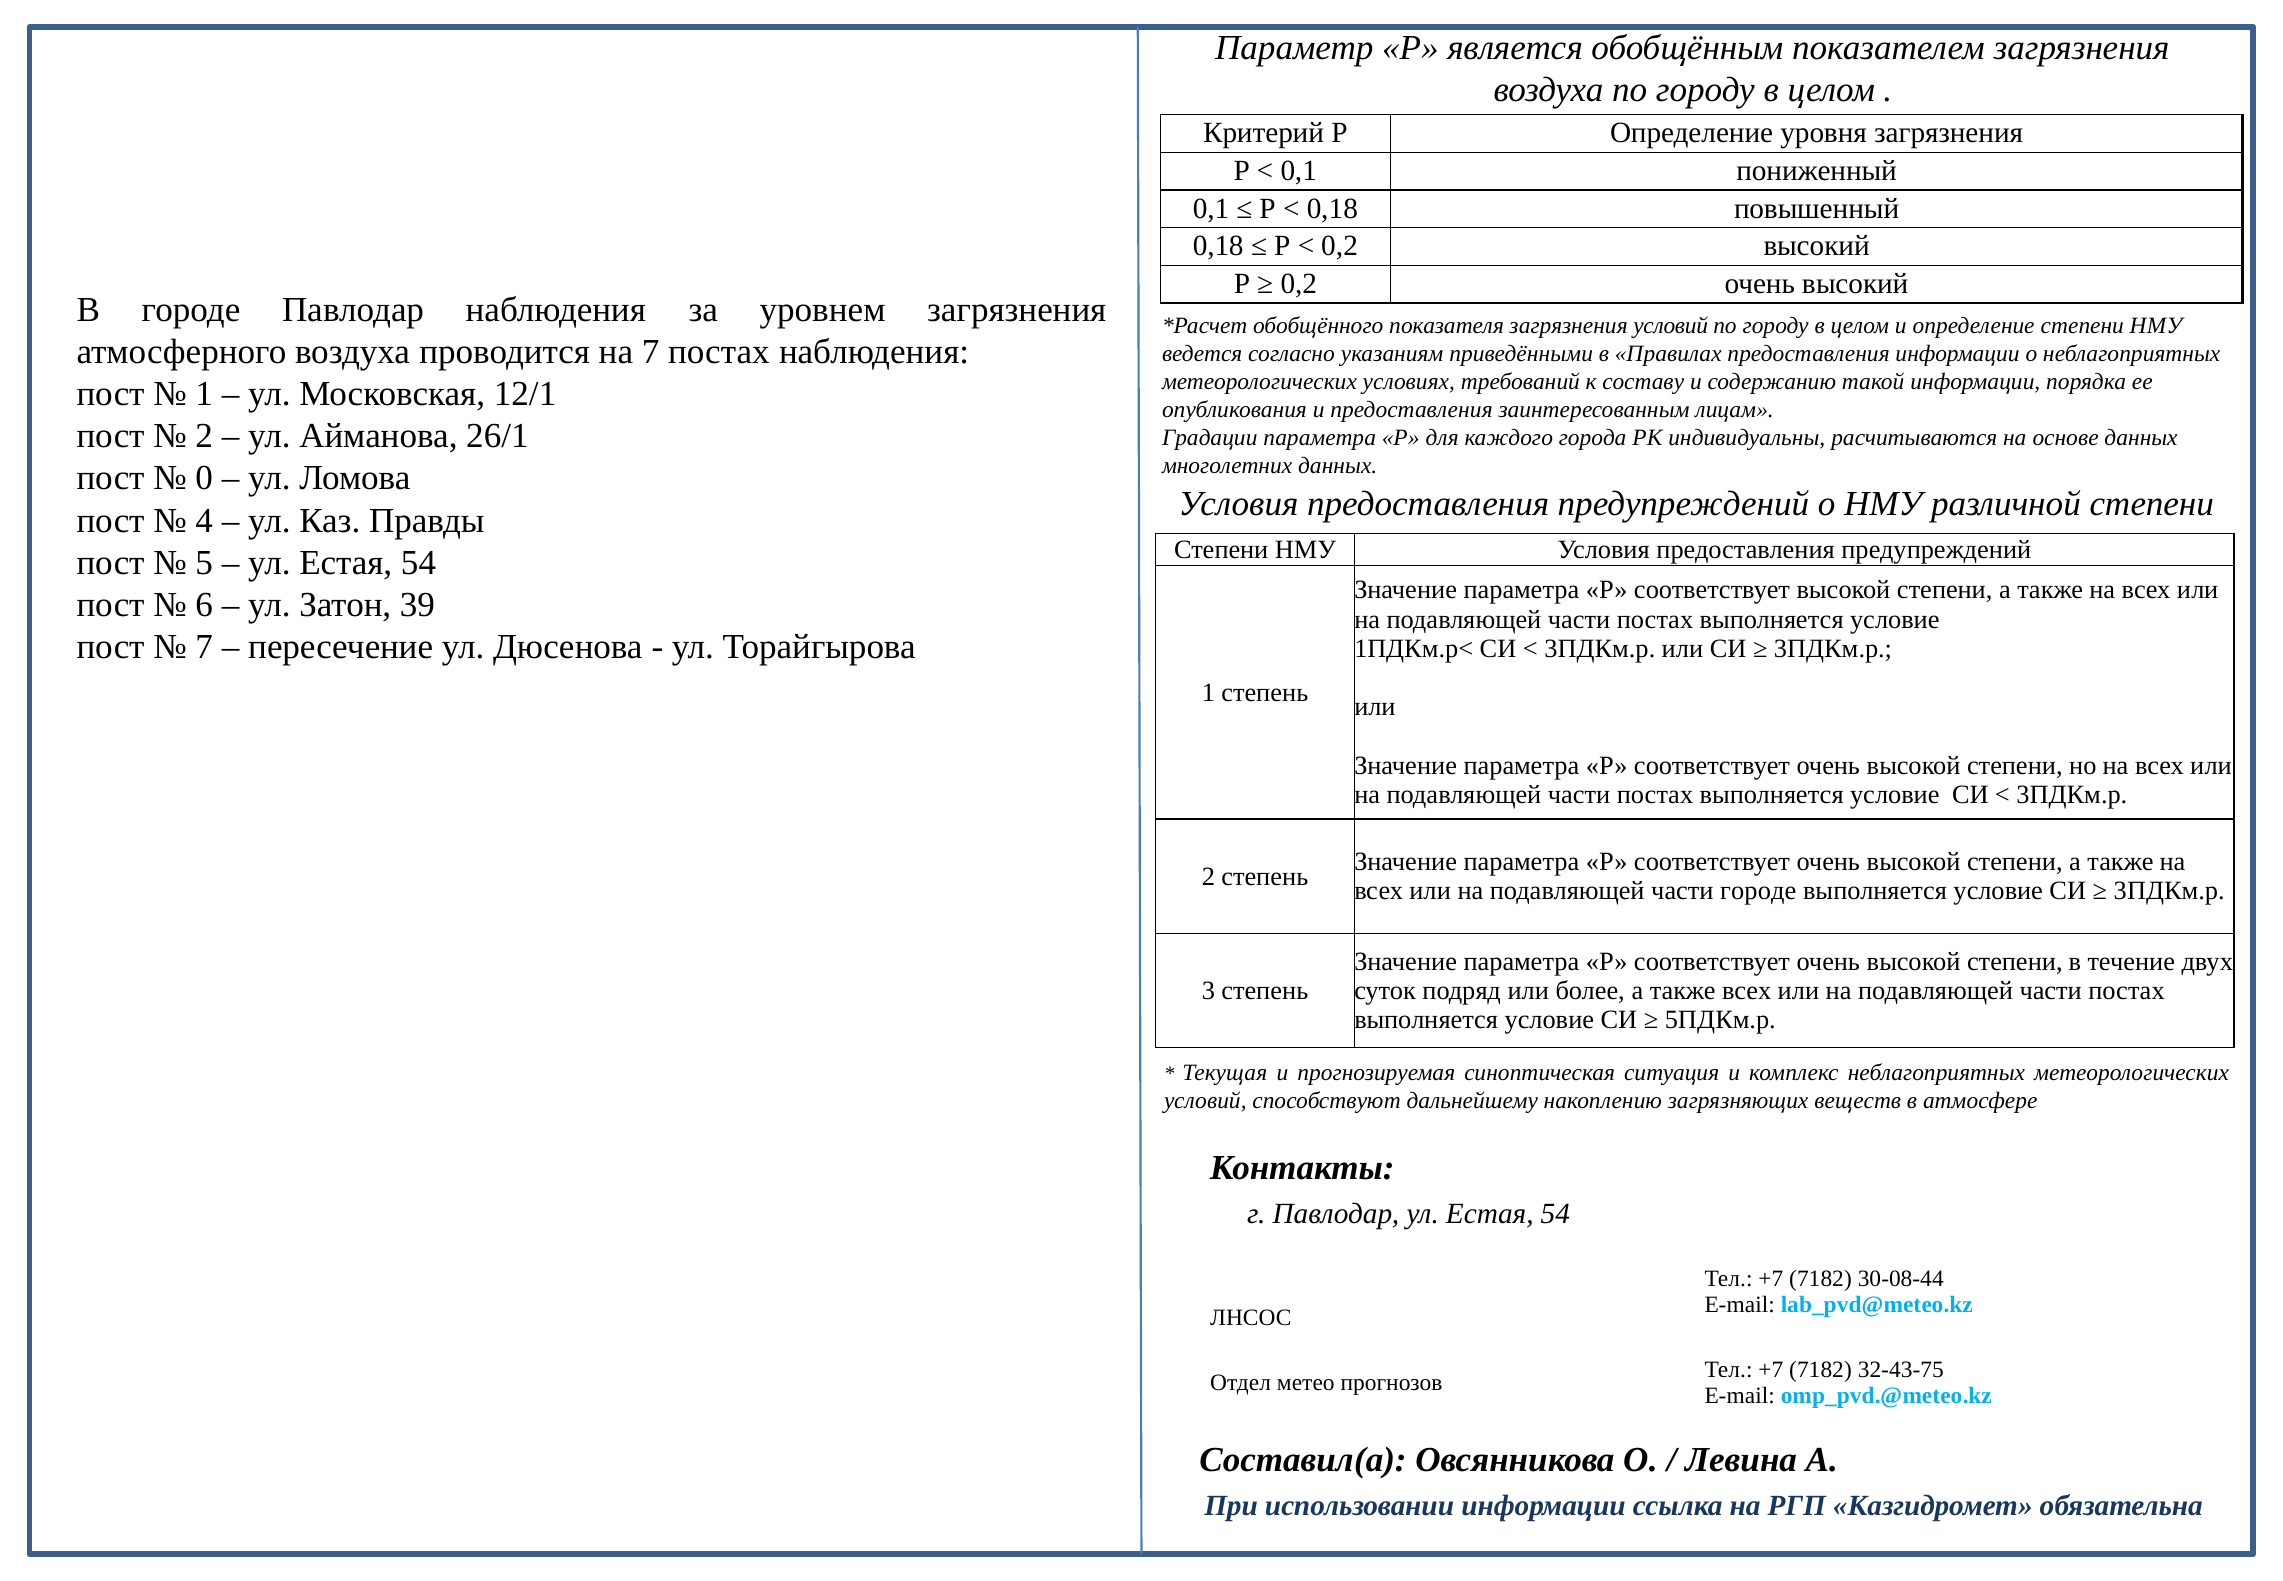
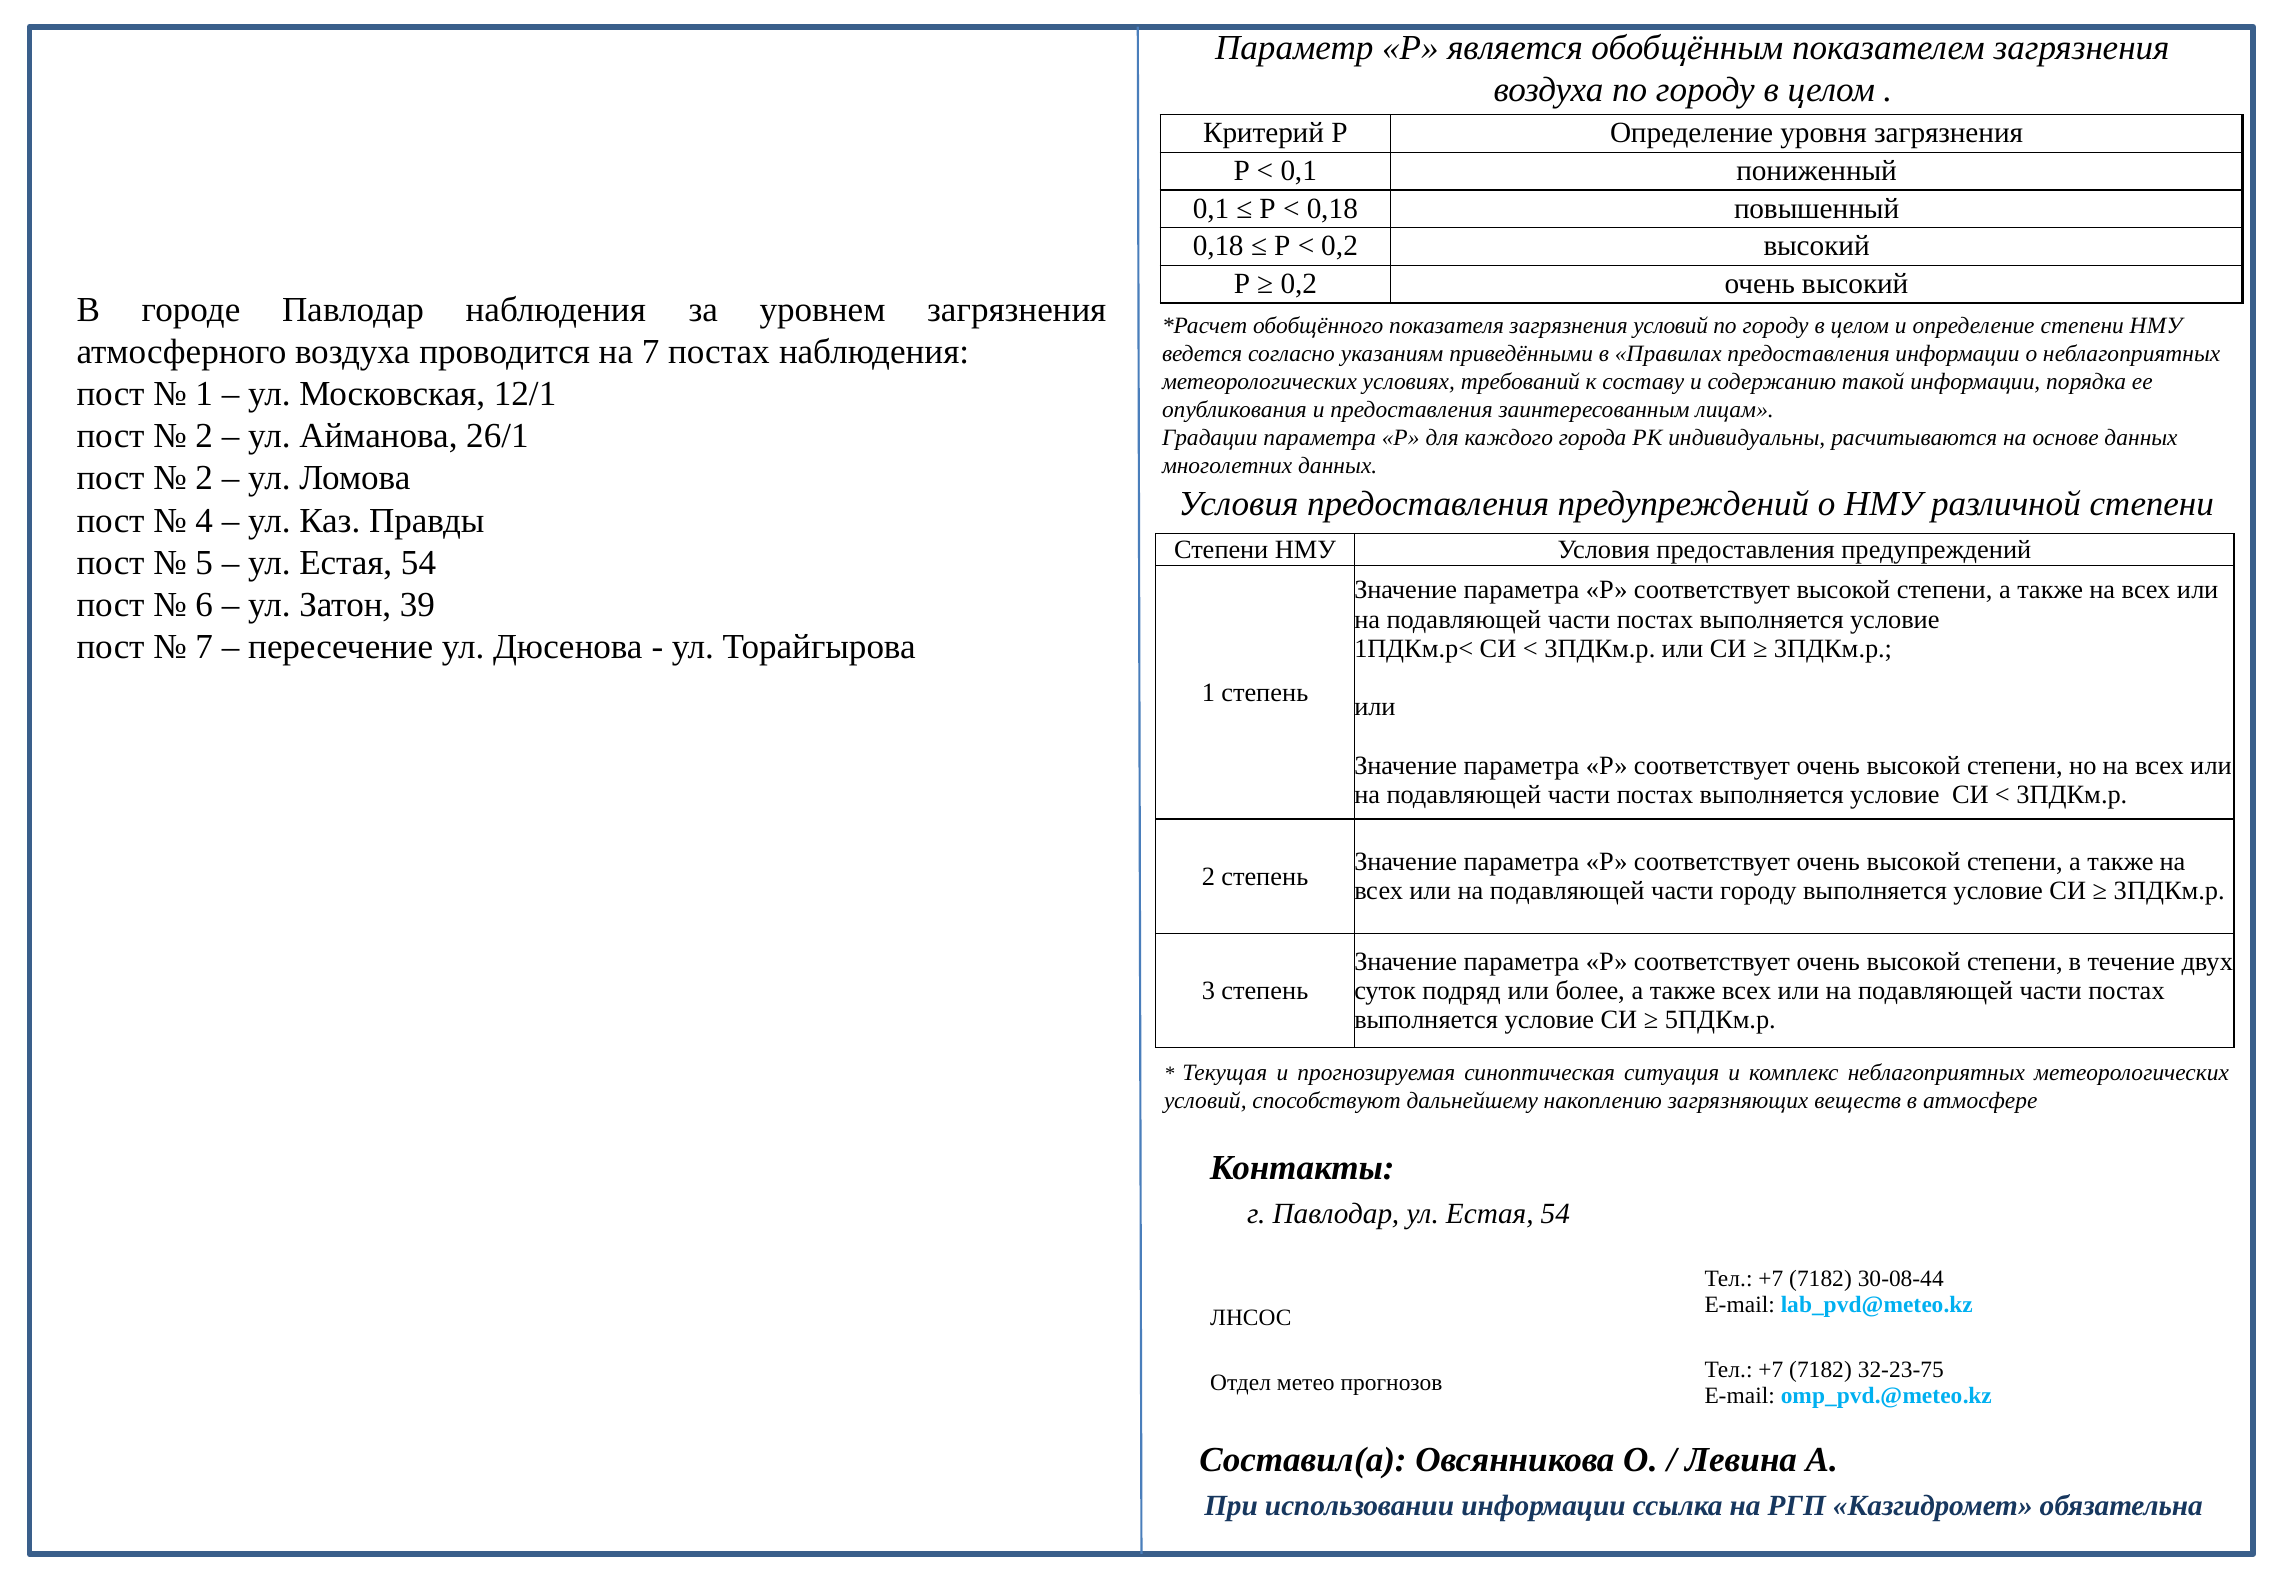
0: 0 -> 2 (204, 478)
части городе: городе -> городу (1758, 891)
32-43-75: 32-43-75 -> 32-23-75 (1901, 1369)
